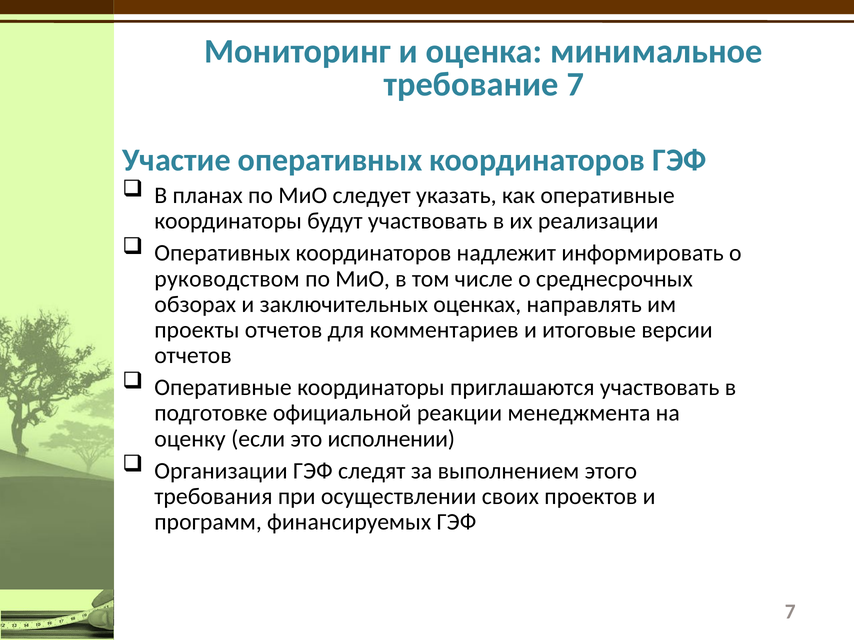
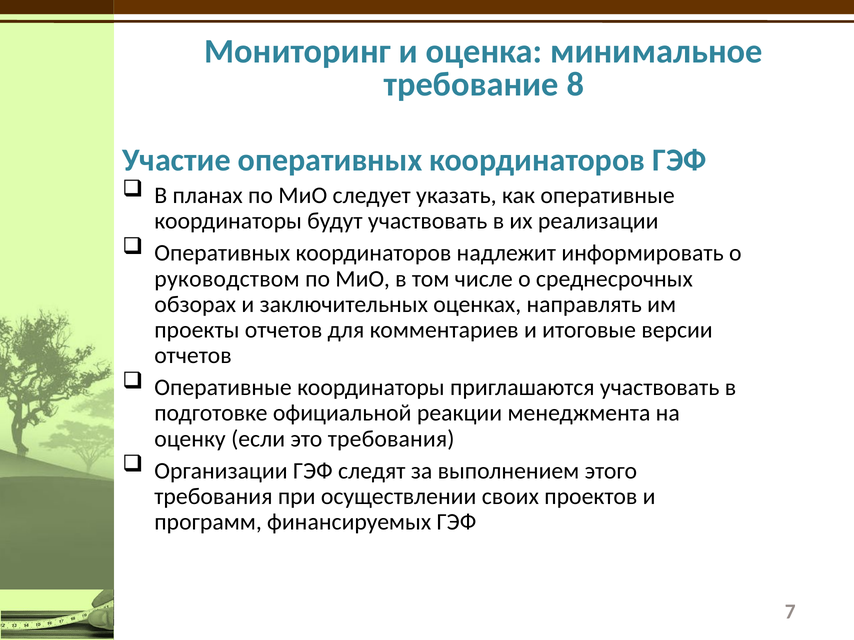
требование 7: 7 -> 8 (576, 85)
это исполнении: исполнении -> требования (391, 439)
